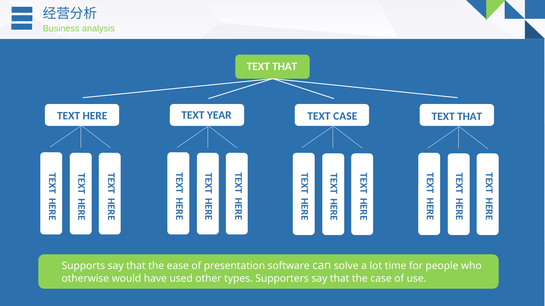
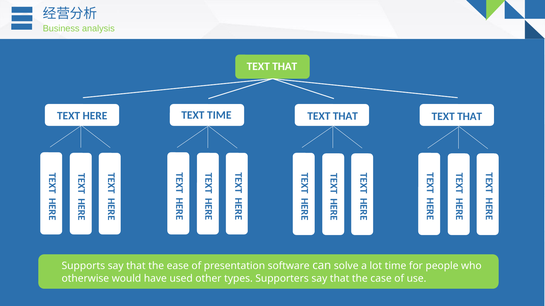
TEXT YEAR: YEAR -> TIME (219, 115)
CASE: CASE -> THAT (345, 116)
